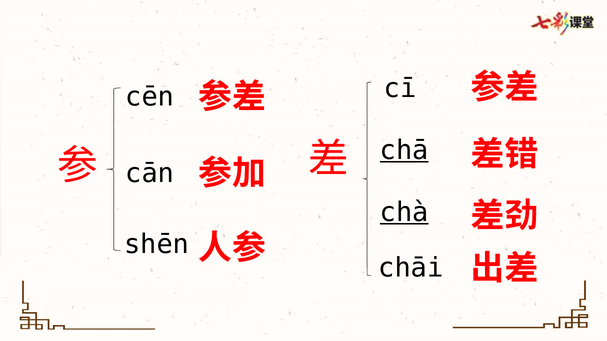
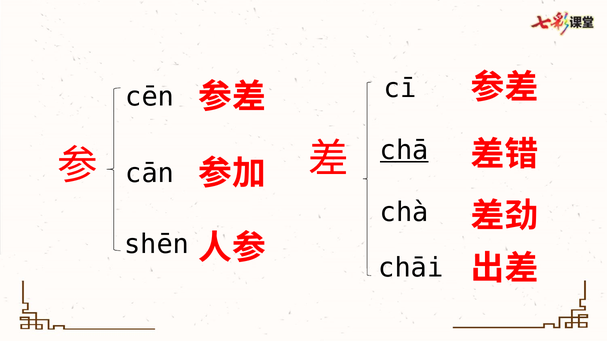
chà underline: present -> none (404, 212)
